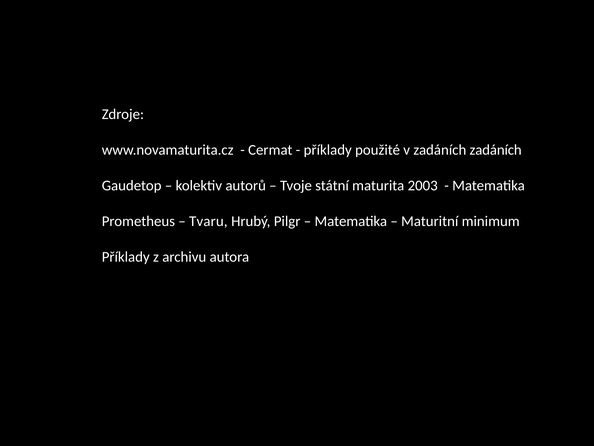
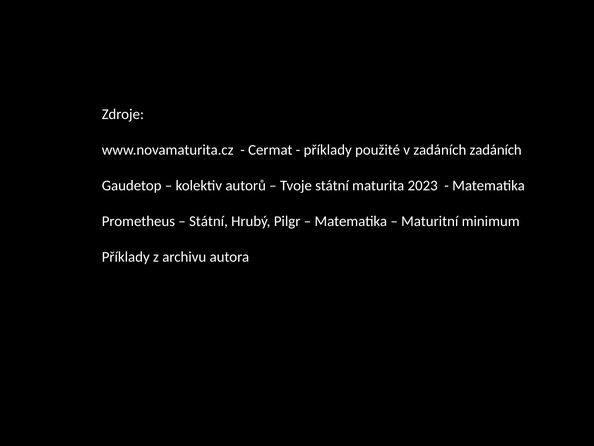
2003: 2003 -> 2023 (423, 185)
Tvaru: Tvaru -> Státní (208, 221)
